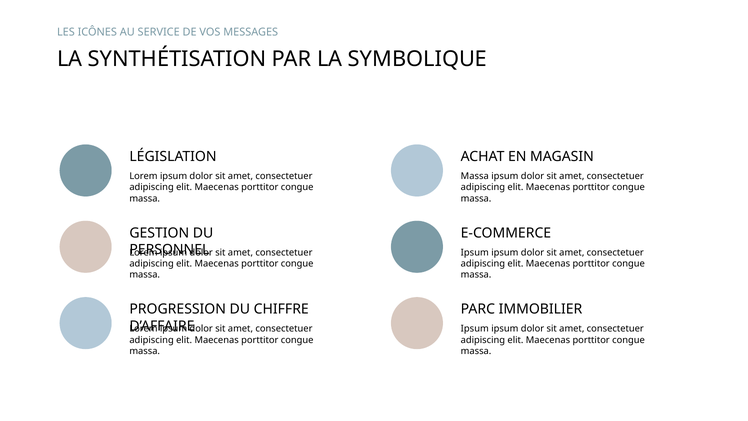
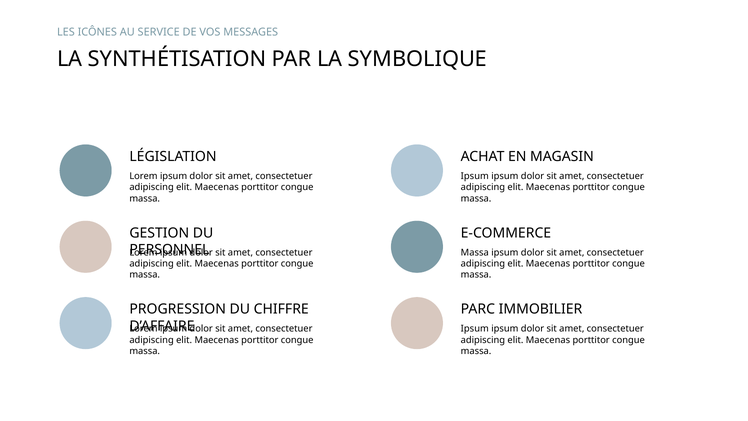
Massa: Massa -> Ipsum (475, 176)
Ipsum: Ipsum -> Massa (475, 252)
